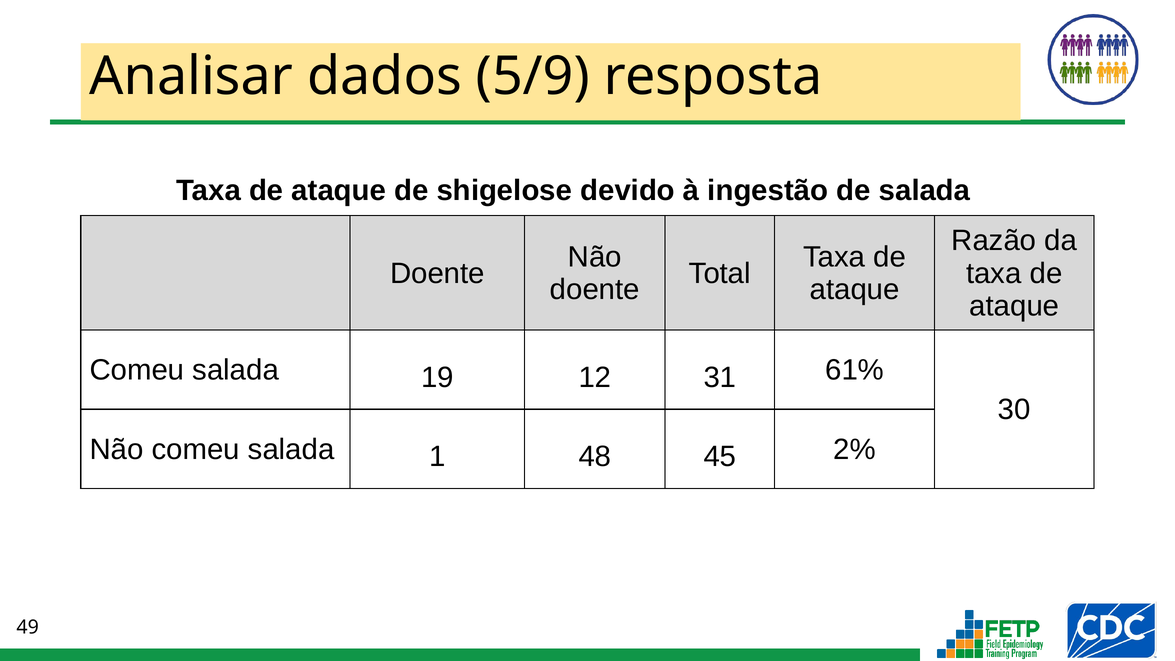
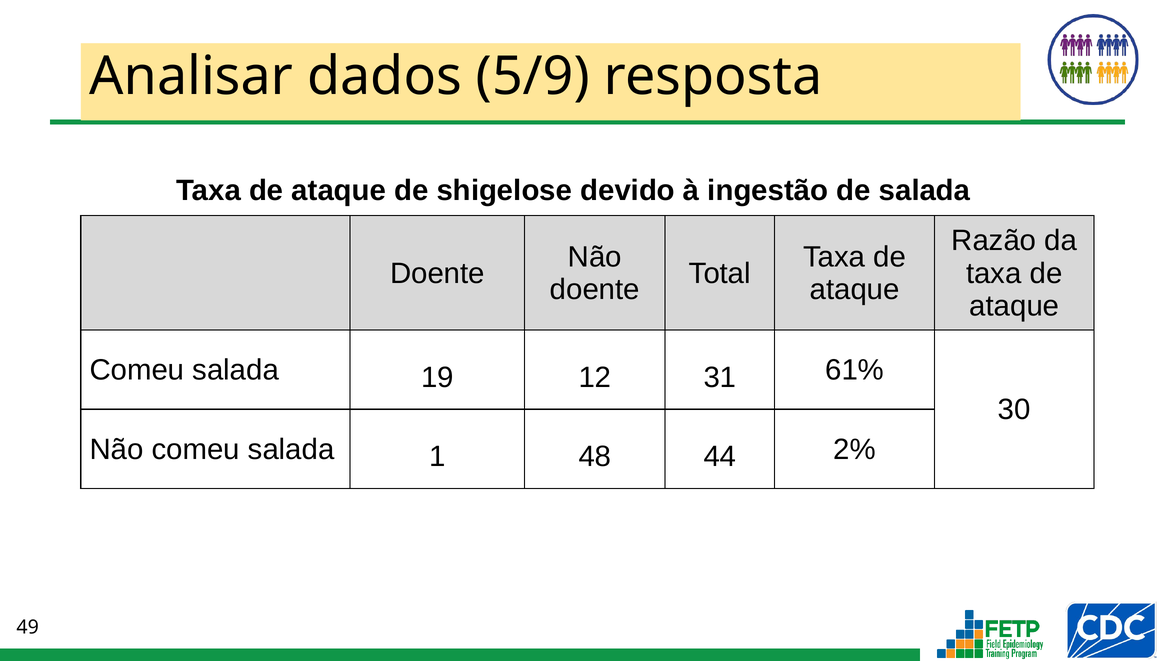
45: 45 -> 44 (720, 457)
